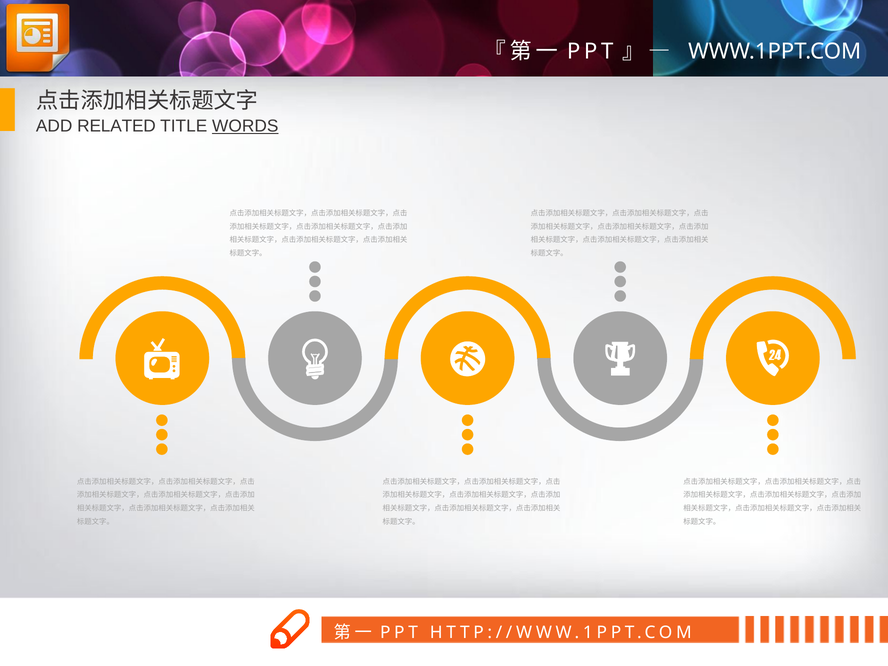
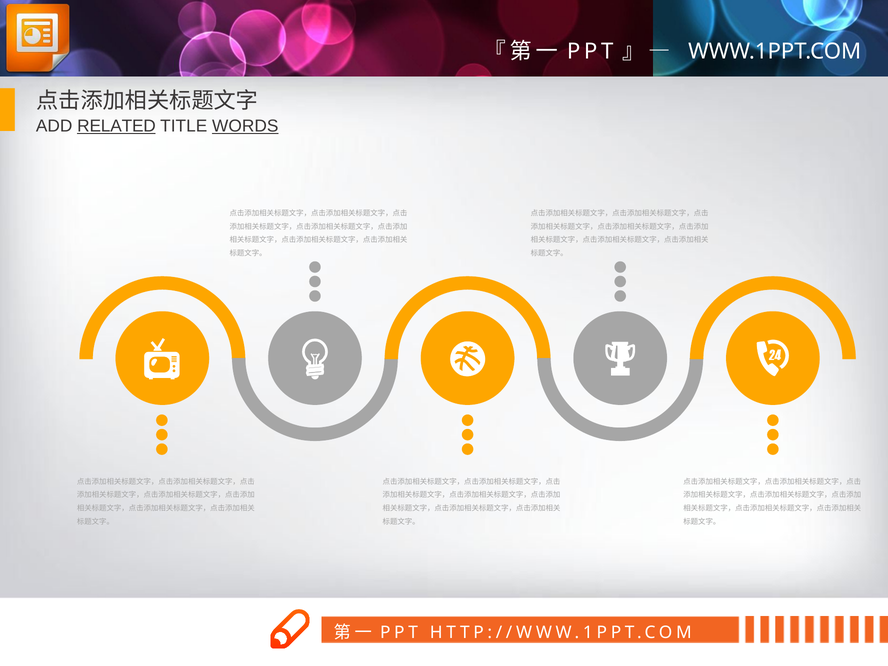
RELATED underline: none -> present (117, 126)
